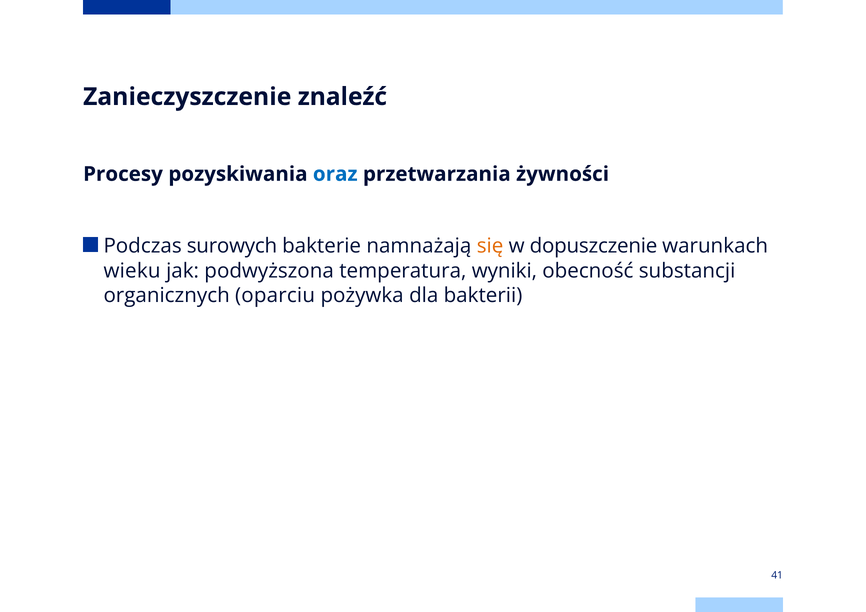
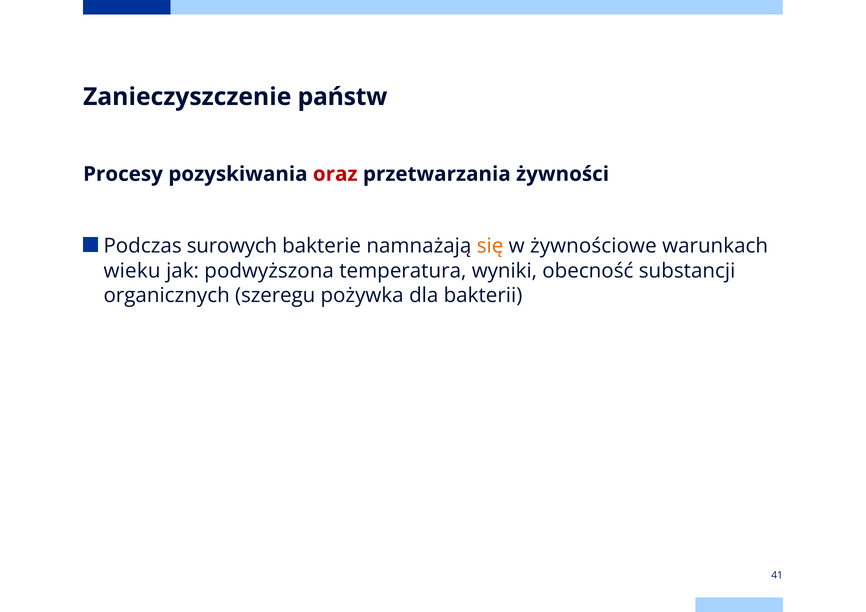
znaleźć: znaleźć -> państw (342, 97)
oraz colour: blue -> red (335, 174)
dopuszczenie: dopuszczenie -> żywnościowe (593, 246)
oparciu: oparciu -> szeregu (275, 296)
